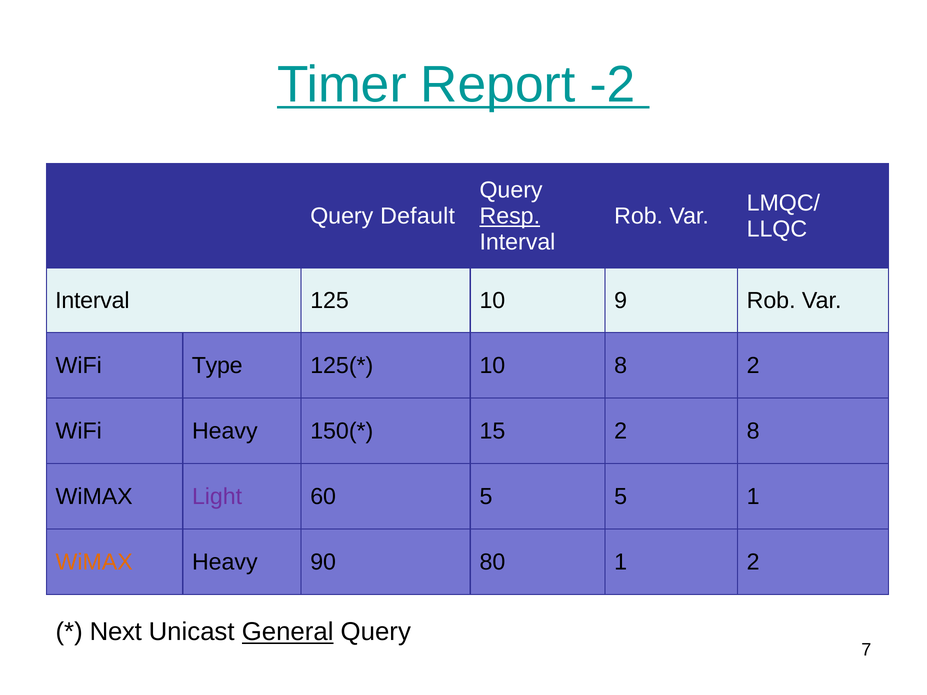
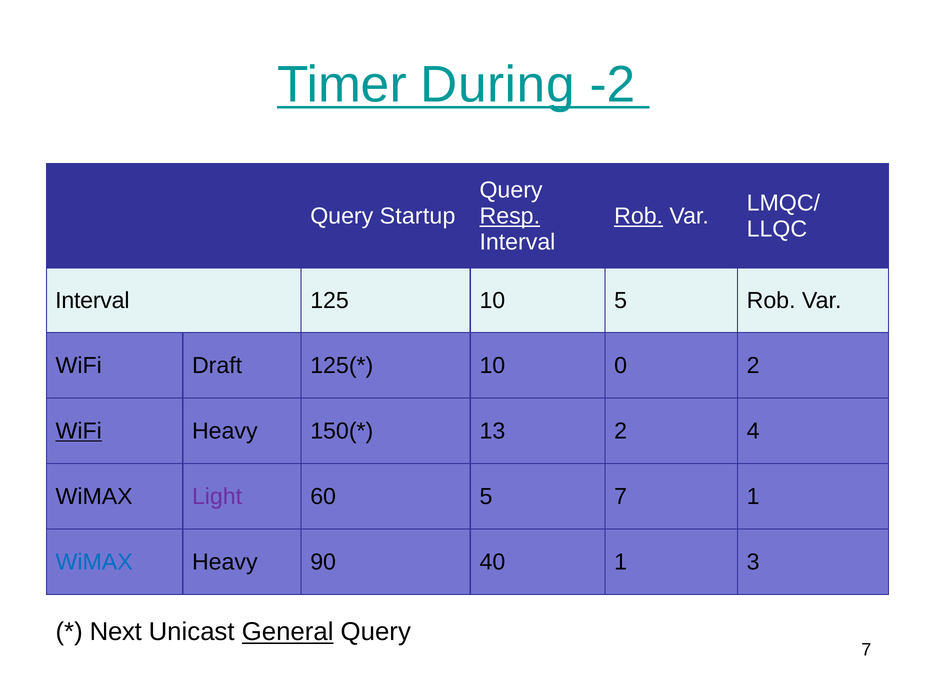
Report: Report -> During (498, 85)
Default: Default -> Startup (418, 216)
Rob underline: none -> present (639, 216)
10 9: 9 -> 5 (621, 301)
Type: Type -> Draft (217, 366)
10 8: 8 -> 0 (621, 366)
WiFi underline: none -> present (79, 431)
15: 15 -> 13 (492, 431)
2 8: 8 -> 4 (753, 431)
5 5: 5 -> 7 (621, 497)
WiMAX colour: orange -> blue (94, 562)
80: 80 -> 40 (492, 562)
1 2: 2 -> 3 (753, 562)
